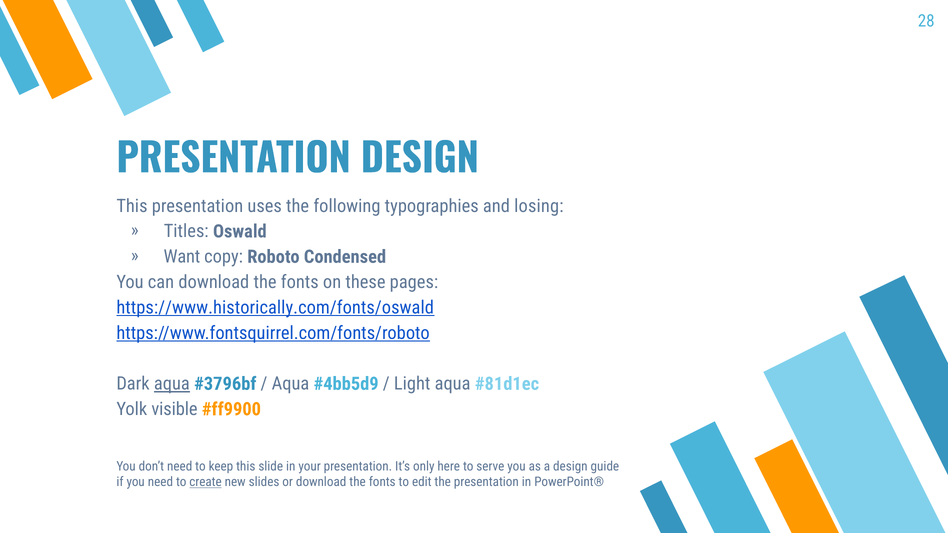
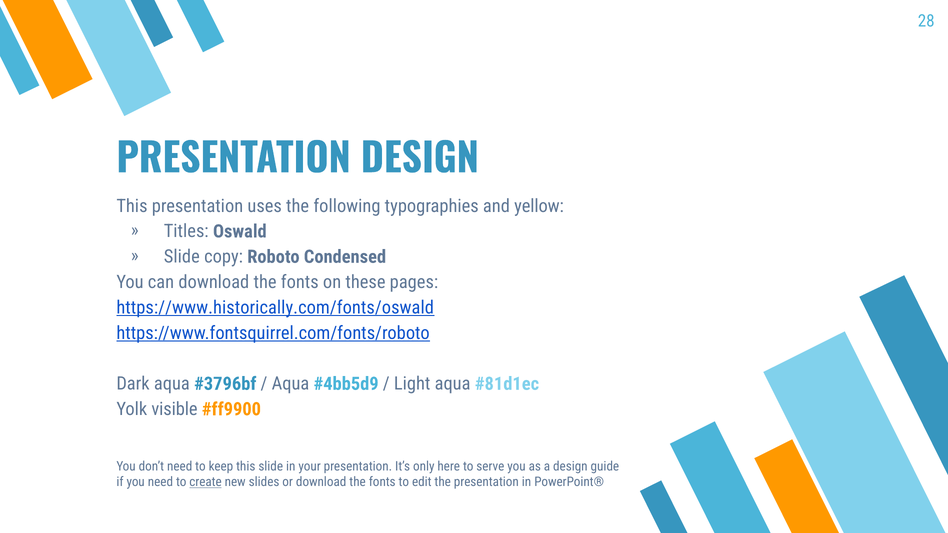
losing: losing -> yellow (539, 206)
Want: Want -> Slide (182, 257)
aqua underline: present -> none (172, 384)
